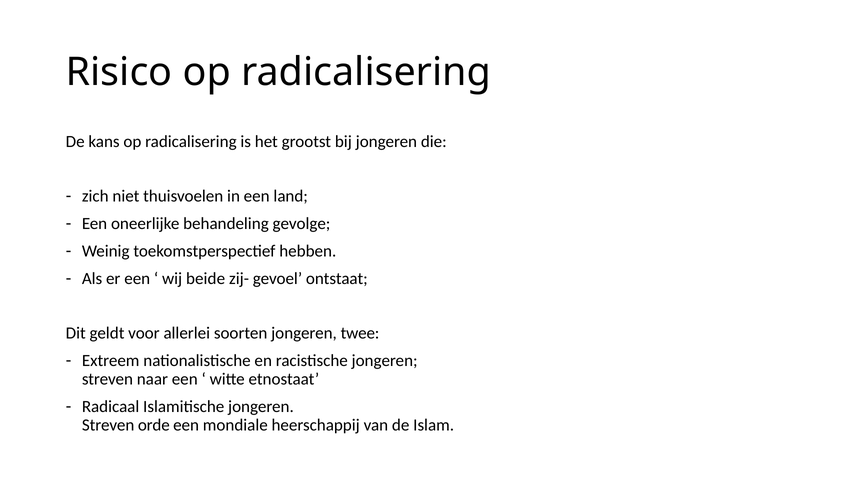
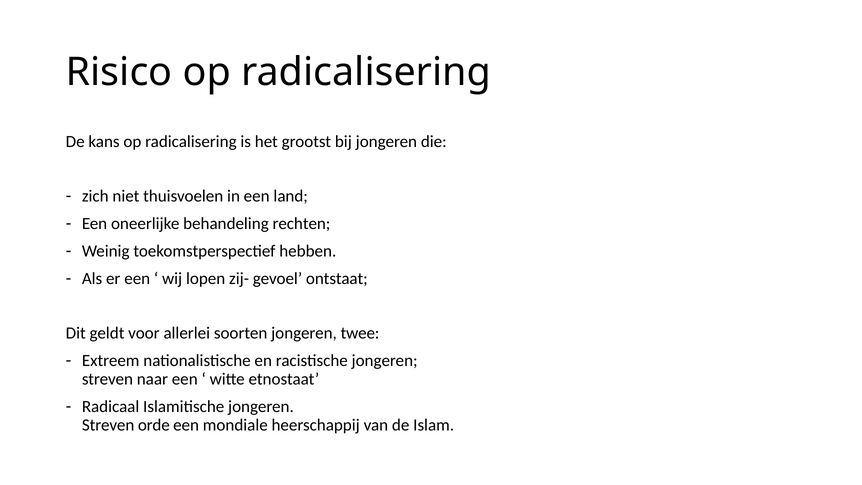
gevolge: gevolge -> rechten (301, 224)
beide: beide -> lopen (206, 278)
